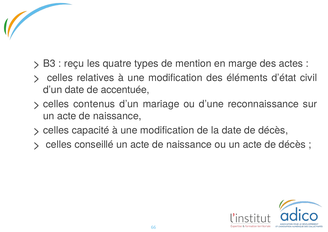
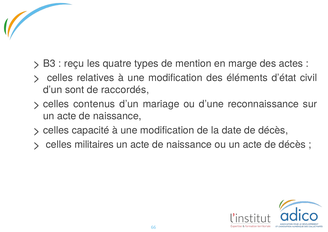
d’un date: date -> sont (75, 90)
accentuée: accentuée -> raccordés (125, 90)
conseillé: conseillé -> militaires (94, 144)
